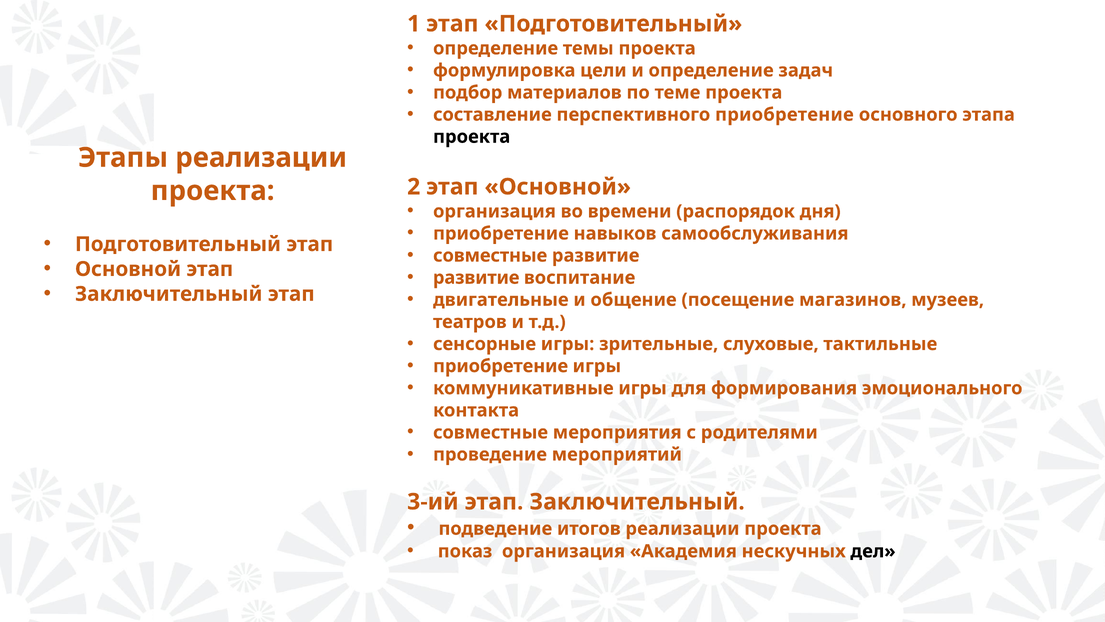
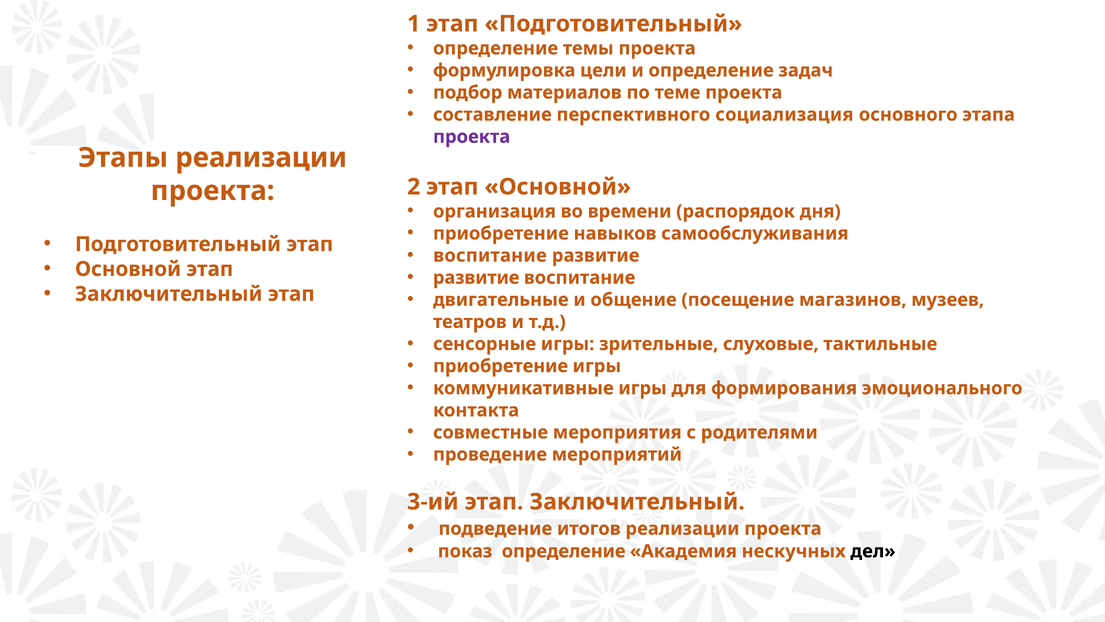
перспективного приобретение: приобретение -> социализация (784, 115)
проекта colour: black -> purple (472, 137)
совместные: совместные -> воспитание (490, 255)
показ организация: организация -> определение (564, 551)
